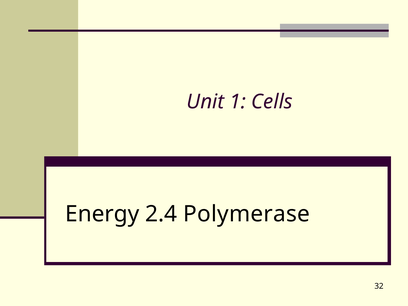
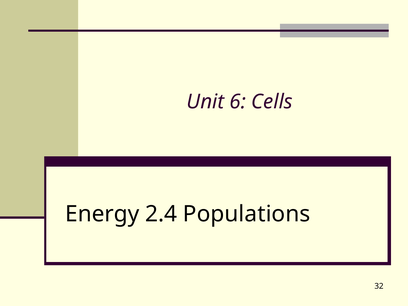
1: 1 -> 6 (238, 102)
Polymerase: Polymerase -> Populations (247, 214)
